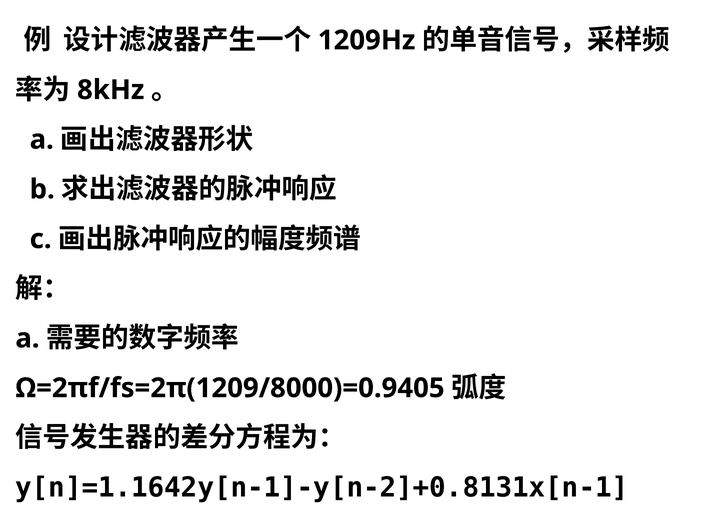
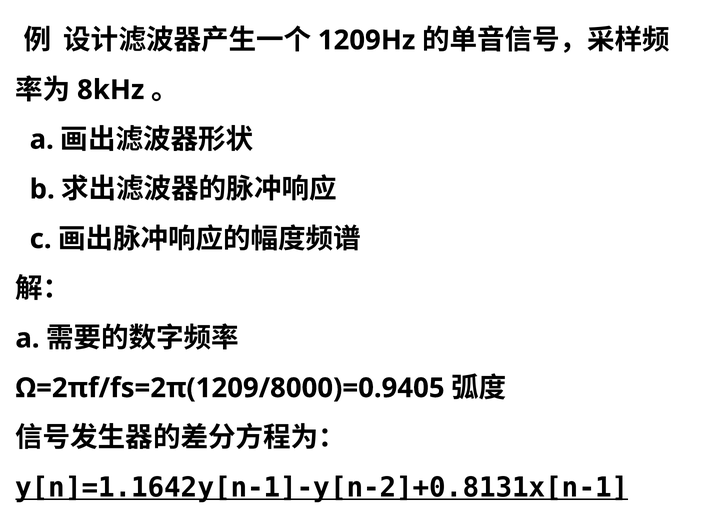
y[n]=1.1642y[n-1]-y[n-2]+0.8131x[n-1 underline: none -> present (322, 487)
